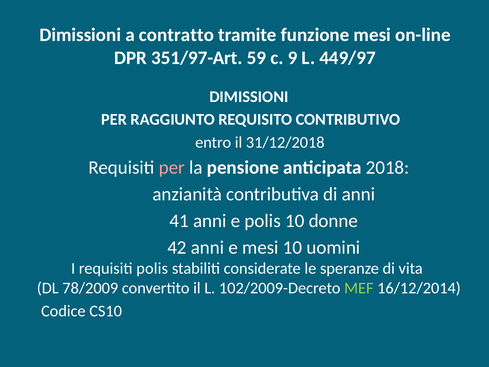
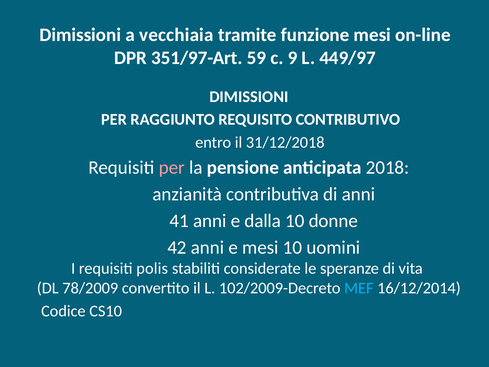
contratto: contratto -> vecchiaia (176, 35)
e polis: polis -> dalla (263, 221)
MEF colour: light green -> light blue (359, 288)
